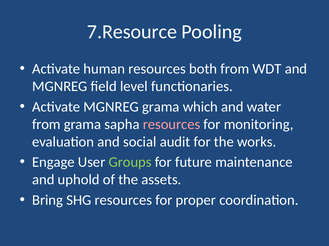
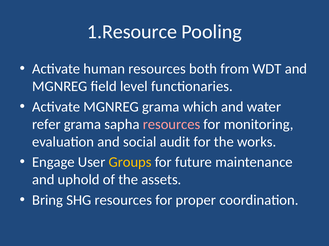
7.Resource: 7.Resource -> 1.Resource (132, 32)
from: from -> refer (46, 125)
Groups colour: light green -> yellow (130, 163)
